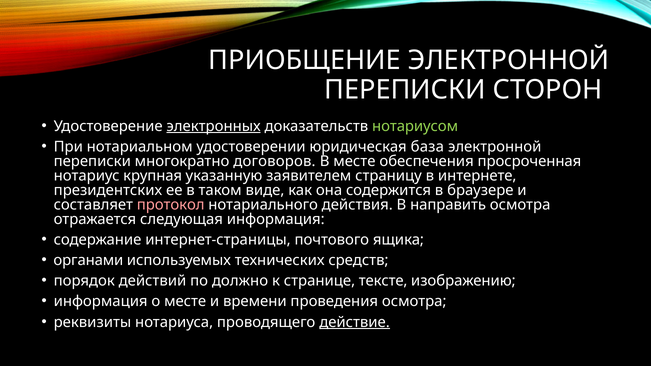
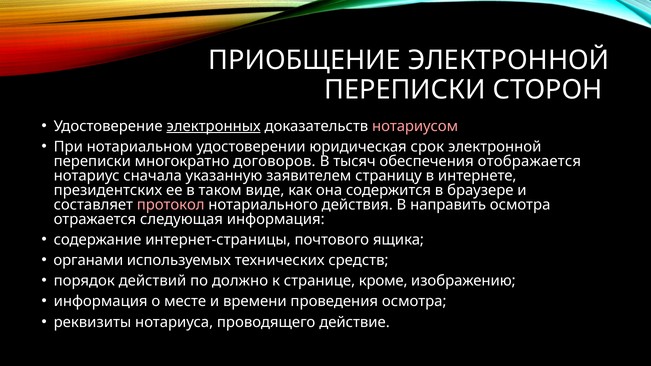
нотариусом colour: light green -> pink (415, 126)
база: база -> срок (427, 147)
В месте: месте -> тысяч (354, 161)
просроченная: просроченная -> отображается (529, 161)
крупная: крупная -> сначала (153, 176)
тексте: тексте -> кроме (383, 281)
действие underline: present -> none (355, 322)
